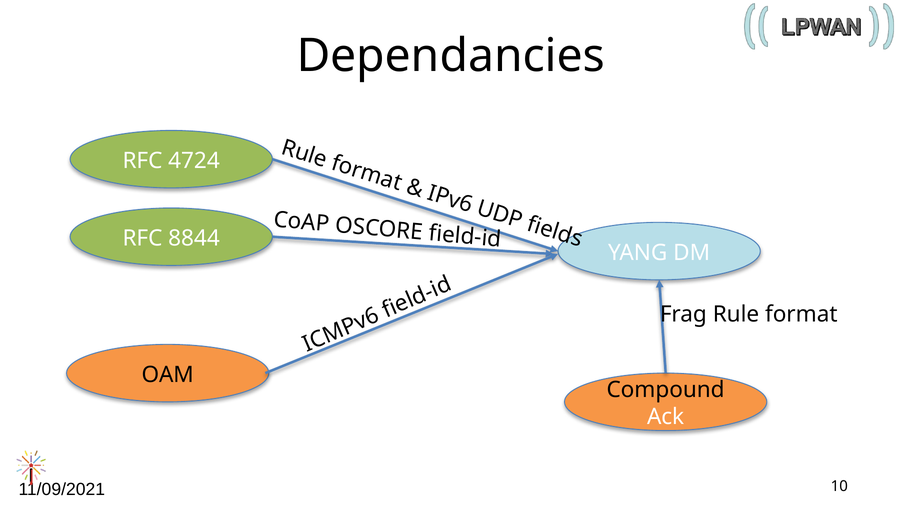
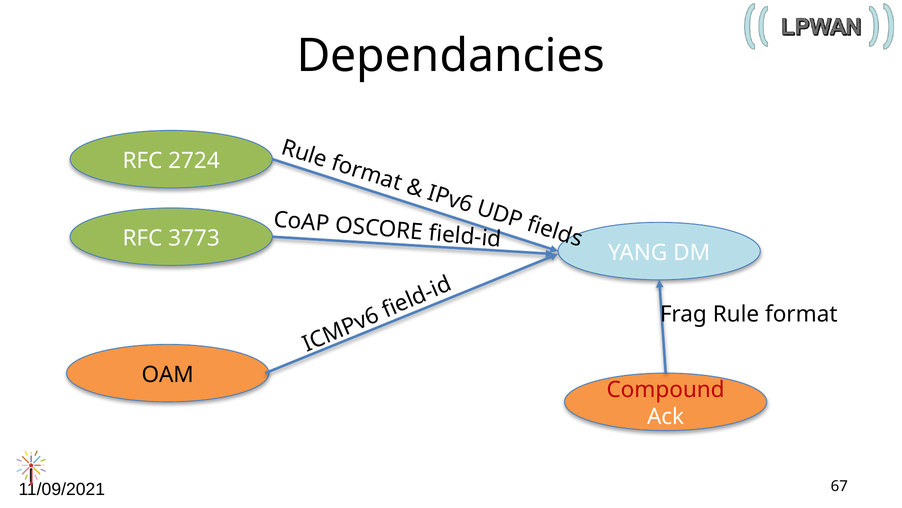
4724: 4724 -> 2724 (194, 160)
8844: 8844 -> 3773 (194, 238)
Compound colour: black -> red (666, 389)
10: 10 -> 67 (839, 486)
